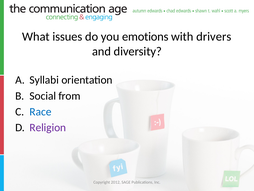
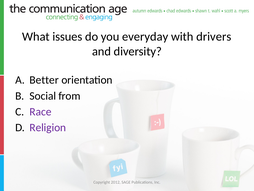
emotions: emotions -> everyday (145, 36)
Syllabi: Syllabi -> Better (44, 80)
Race colour: blue -> purple (40, 111)
